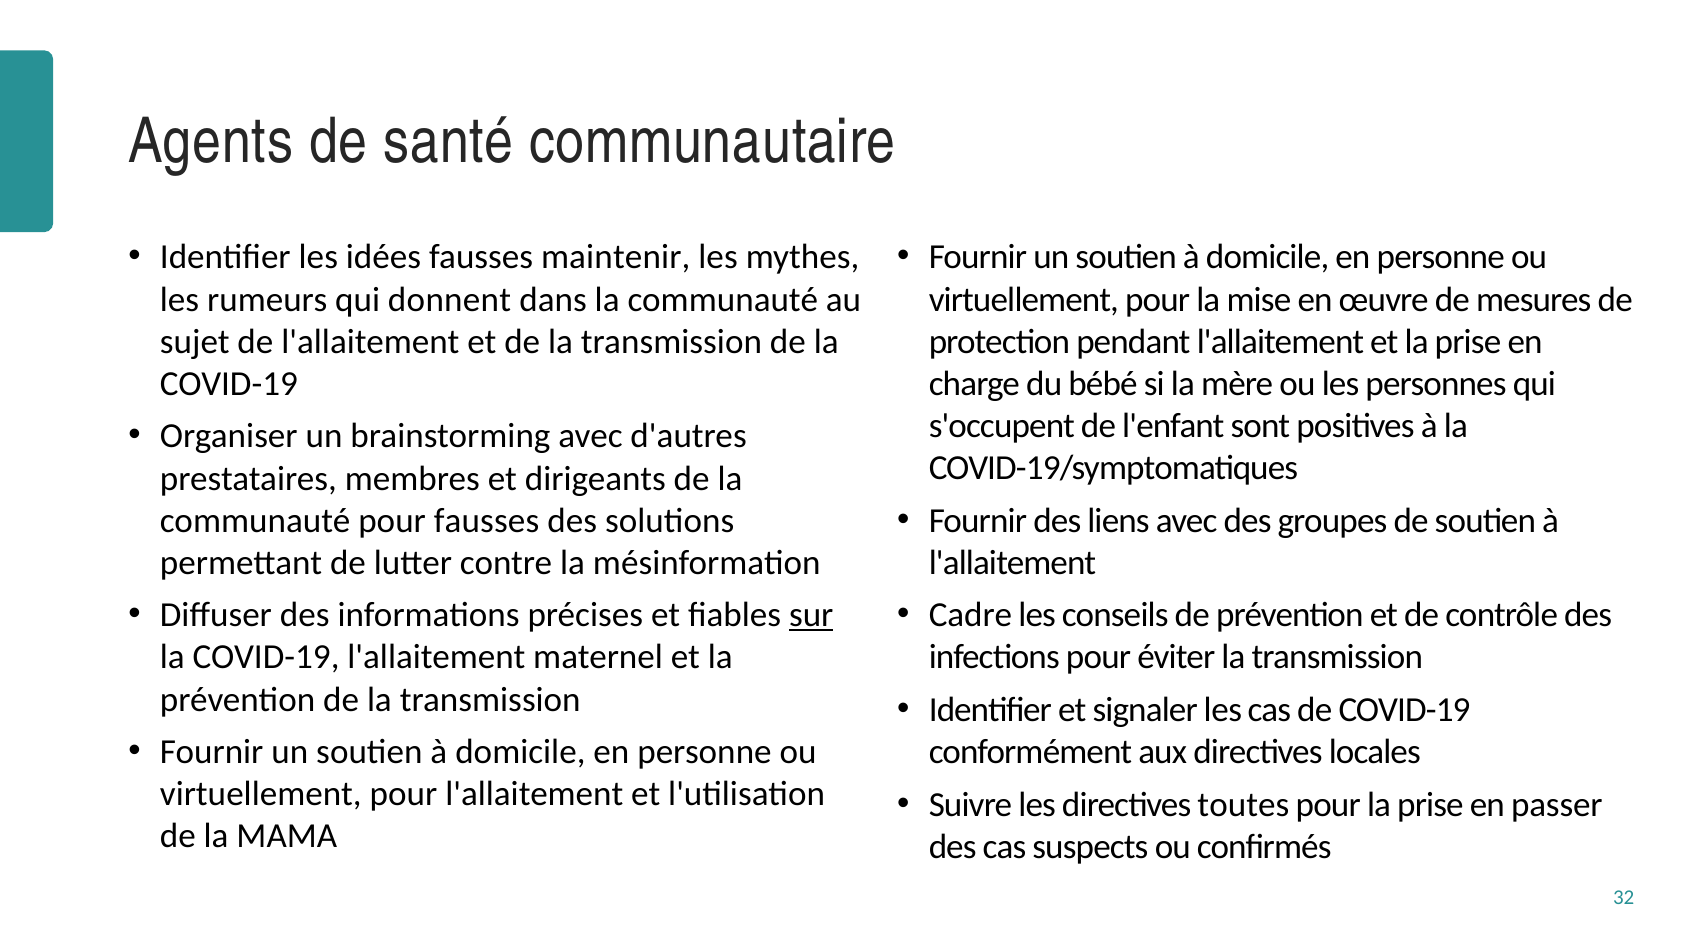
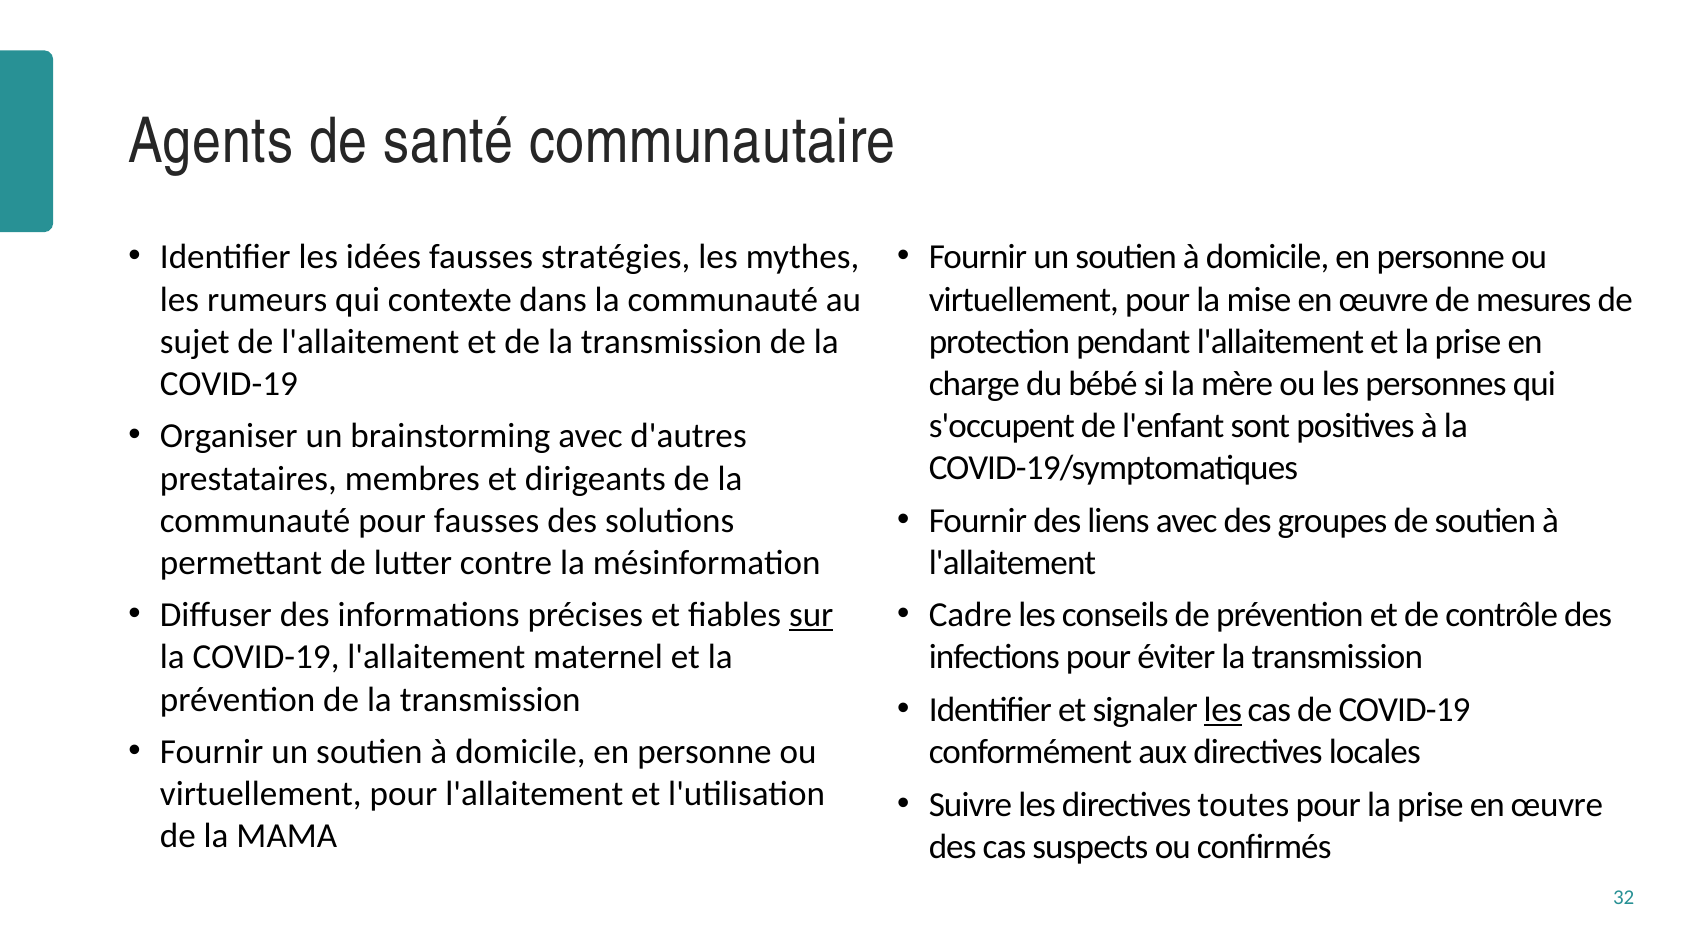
maintenir: maintenir -> stratégies (616, 257)
donnent: donnent -> contexte (450, 300)
les underline: none -> present (1223, 710)
prise en passer: passer -> œuvre (1557, 805)
